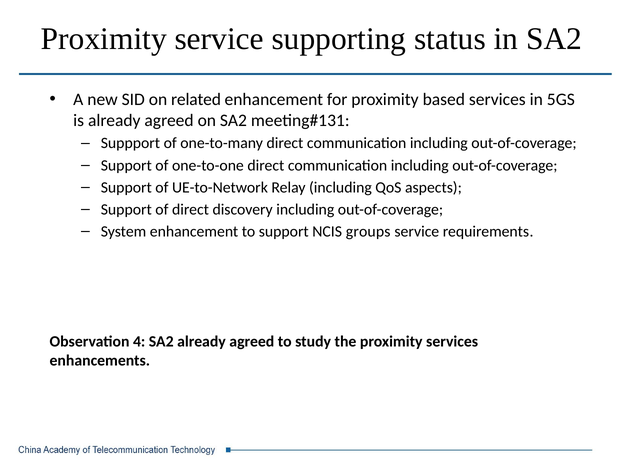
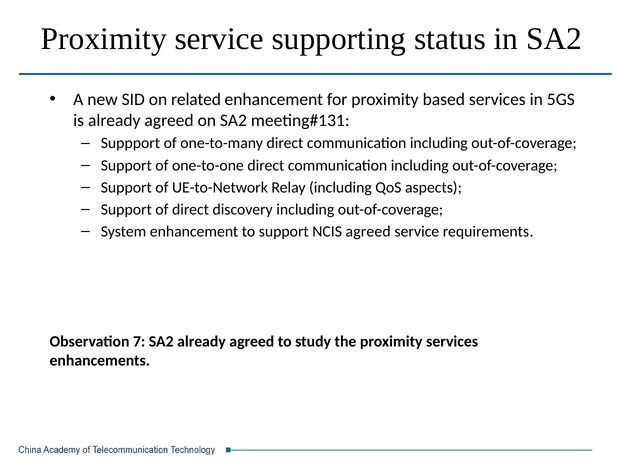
NCIS groups: groups -> agreed (368, 232)
4: 4 -> 7 (139, 342)
